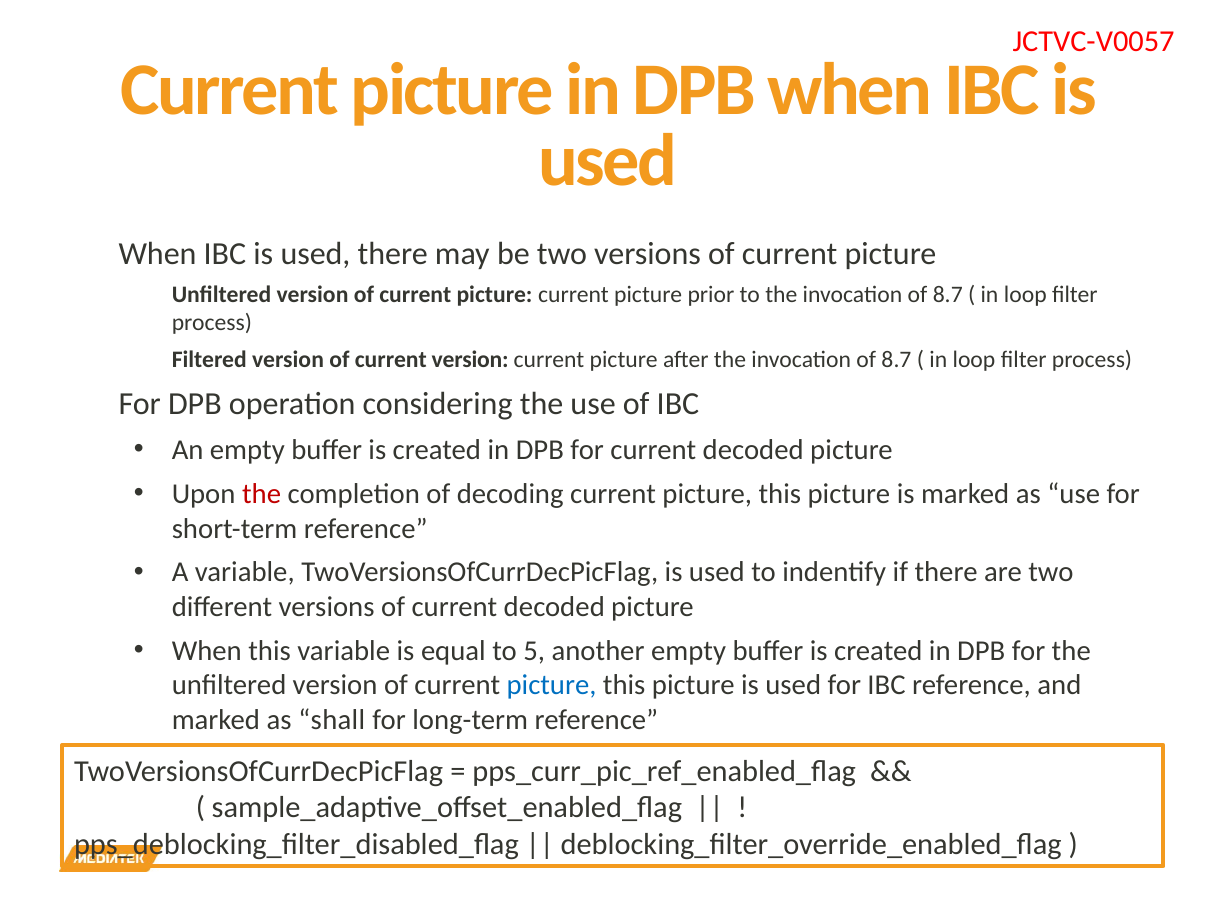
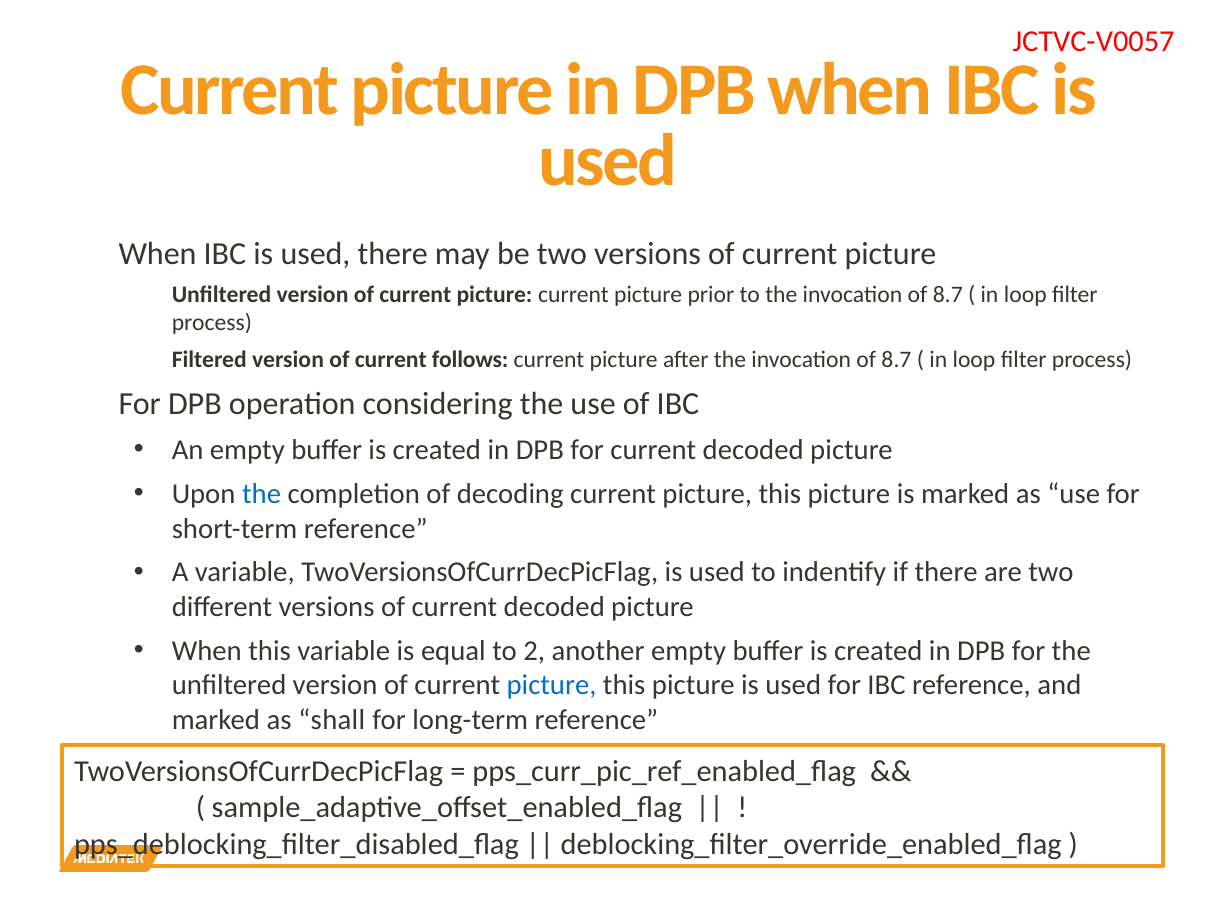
current version: version -> follows (470, 360)
the colour: red -> blue (262, 494)
5: 5 -> 2 (534, 651)
